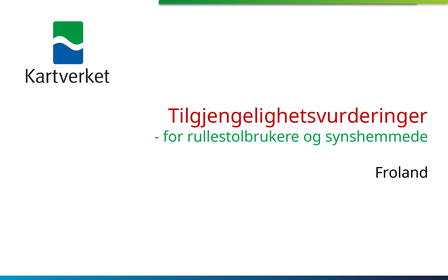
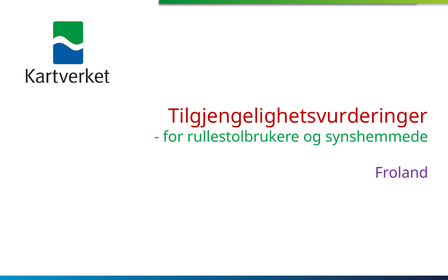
Froland colour: black -> purple (402, 173)
